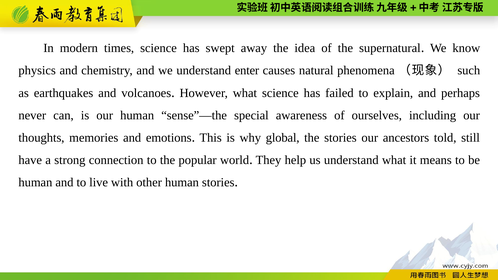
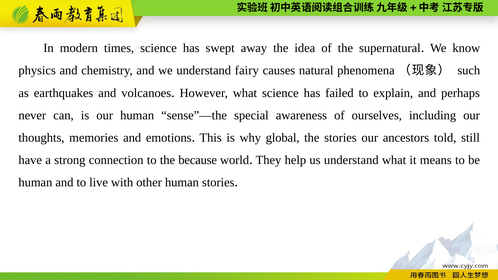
enter: enter -> fairy (247, 71)
popular: popular -> because (198, 160)
